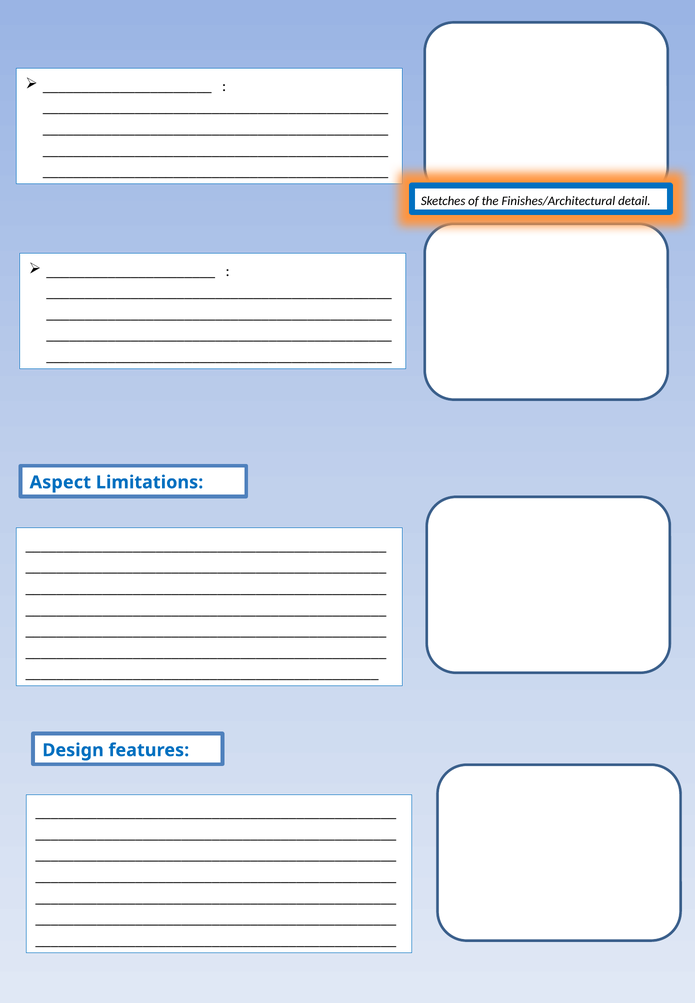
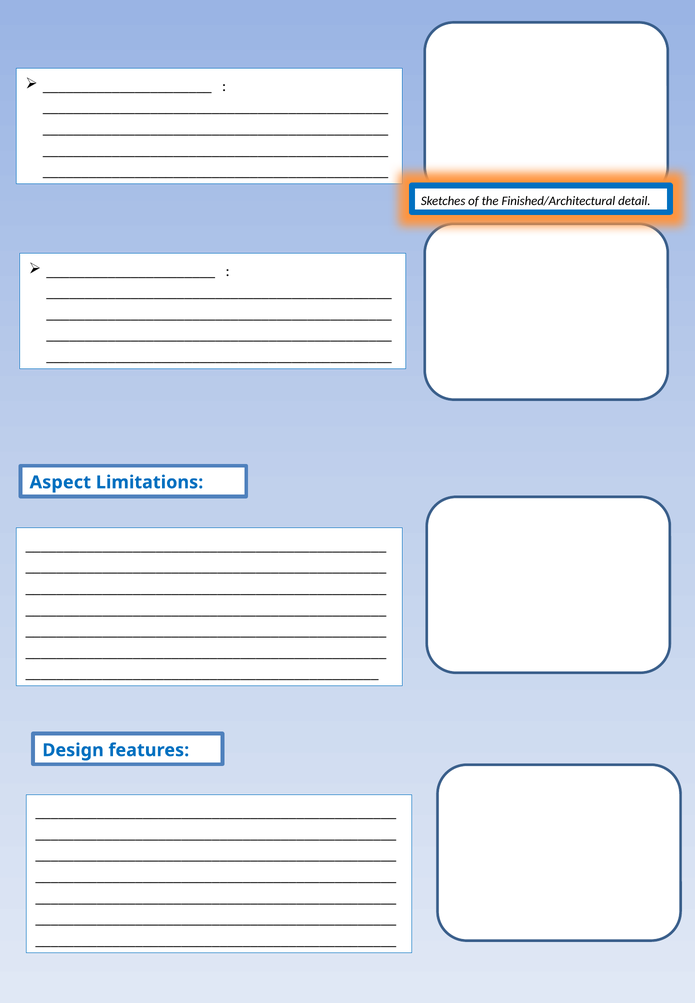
Finishes/Architectural: Finishes/Architectural -> Finished/Architectural (558, 201)
